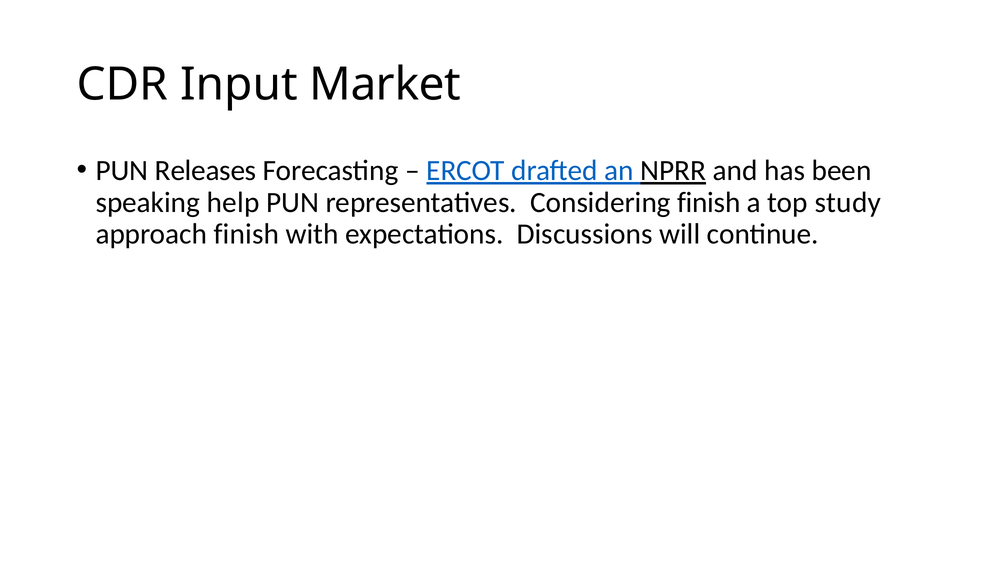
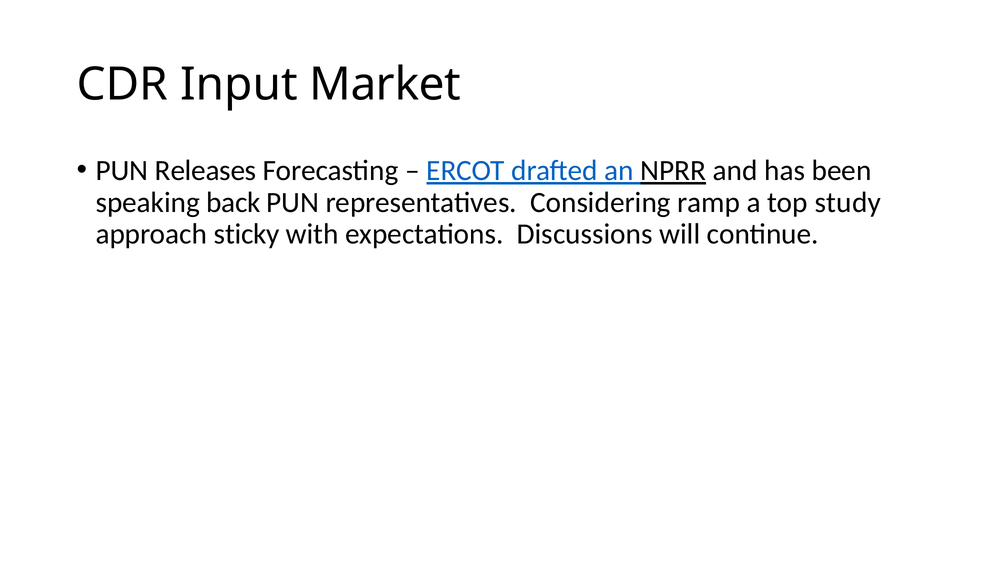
help: help -> back (233, 202)
Considering finish: finish -> ramp (709, 202)
approach finish: finish -> sticky (247, 234)
